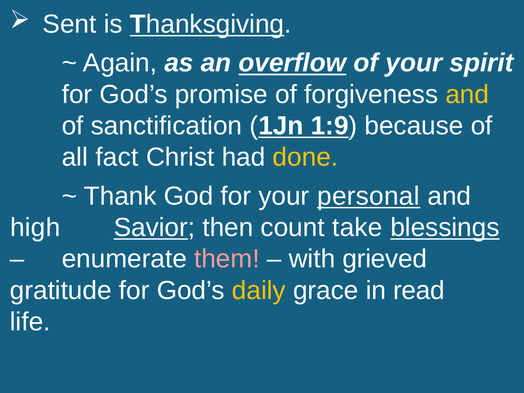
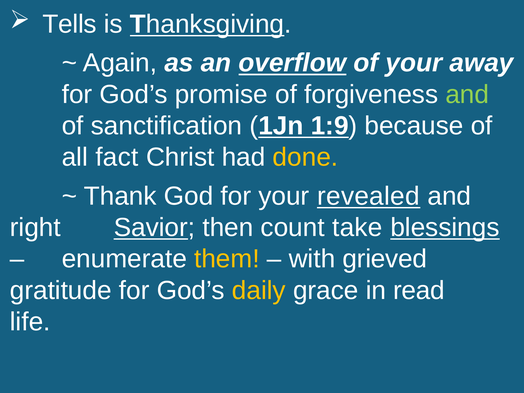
Sent: Sent -> Tells (70, 24)
spirit: spirit -> away (482, 63)
and colour: yellow -> light green (467, 94)
personal: personal -> revealed (368, 196)
high: high -> right (35, 227)
them colour: pink -> yellow (227, 259)
